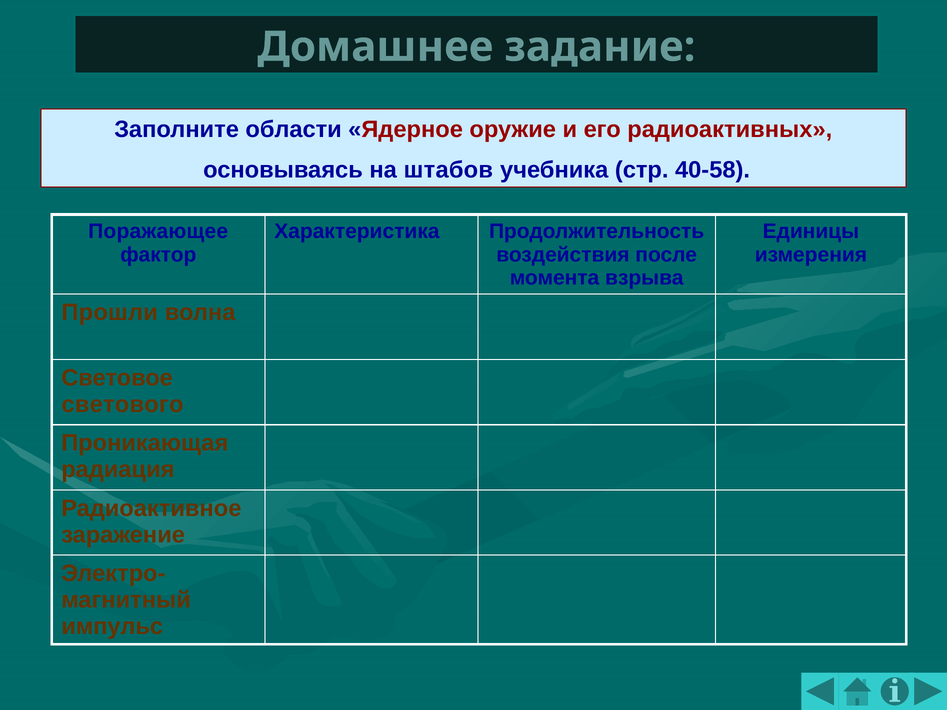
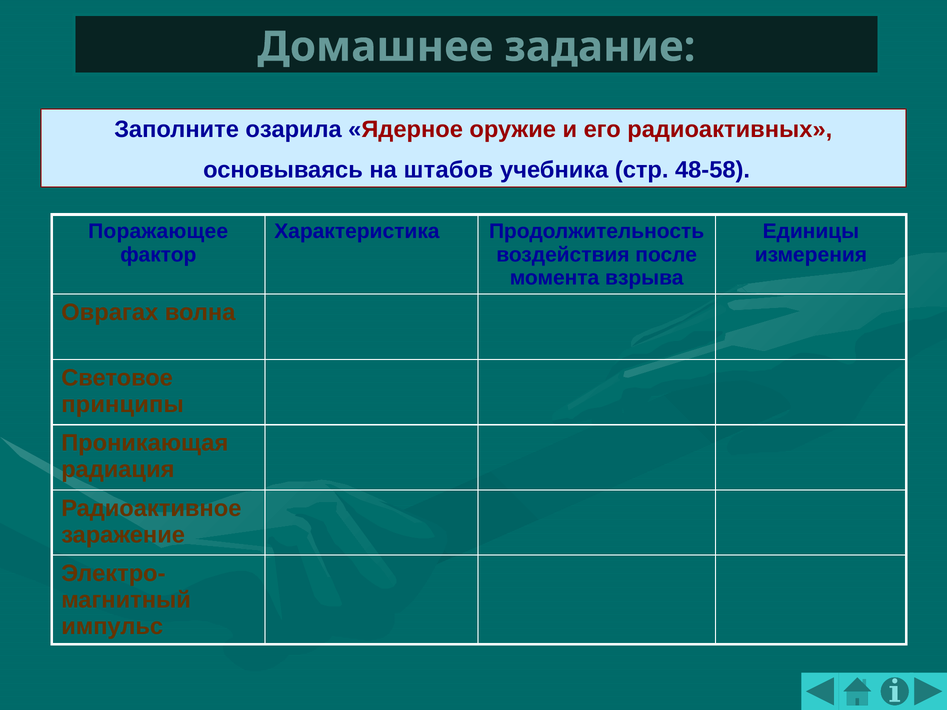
области: области -> озарила (294, 130)
40-58: 40-58 -> 48-58 (713, 170)
Прошли: Прошли -> Оврагах (110, 313)
светового: светового -> принципы (123, 405)
